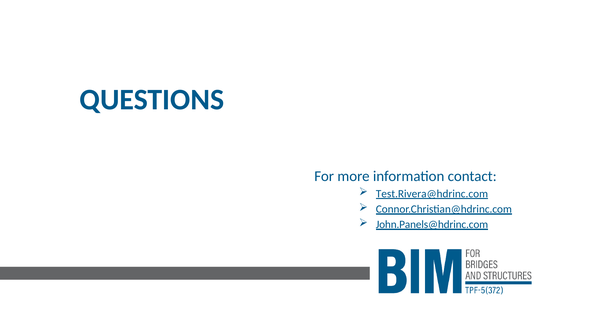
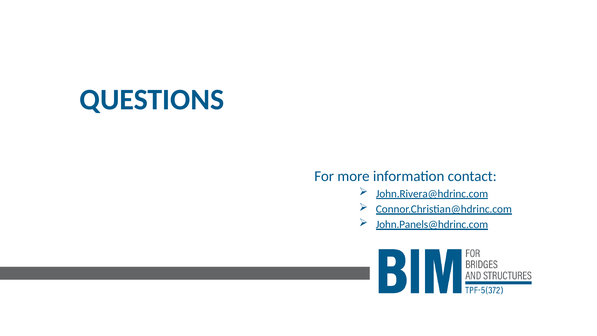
Test.Rivera@hdrinc.com: Test.Rivera@hdrinc.com -> John.Rivera@hdrinc.com (432, 194)
